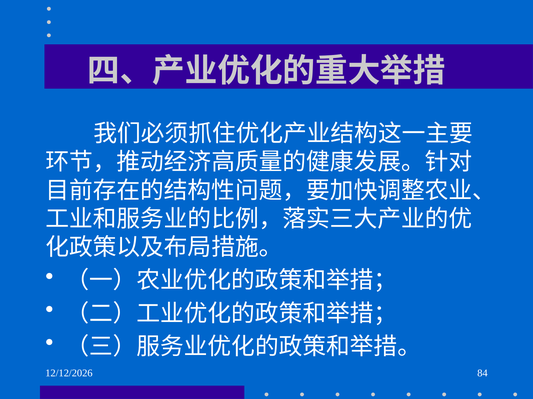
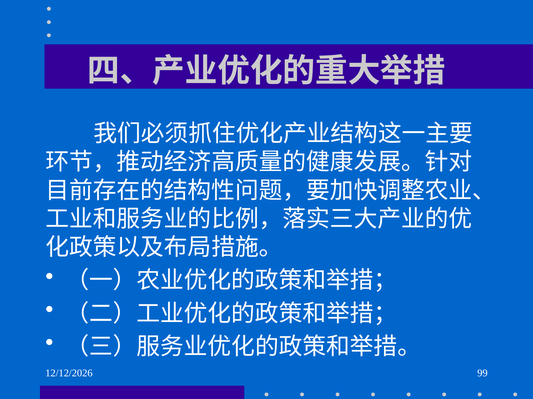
84: 84 -> 99 (482, 374)
